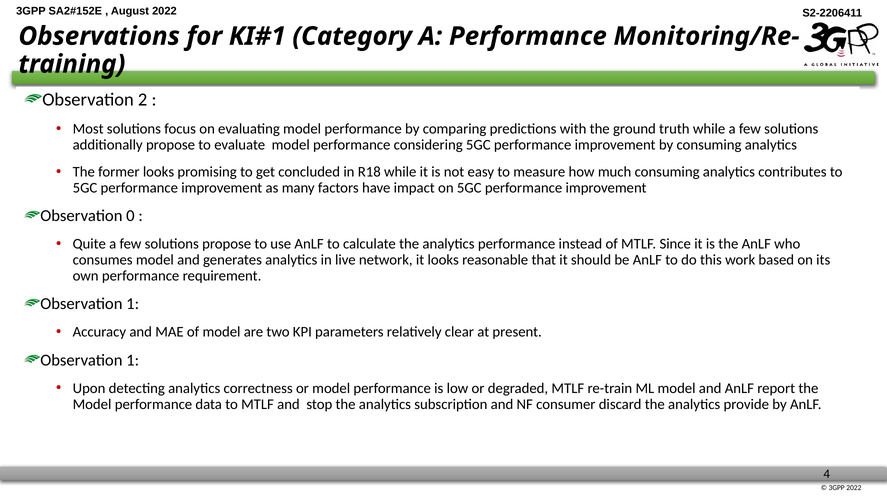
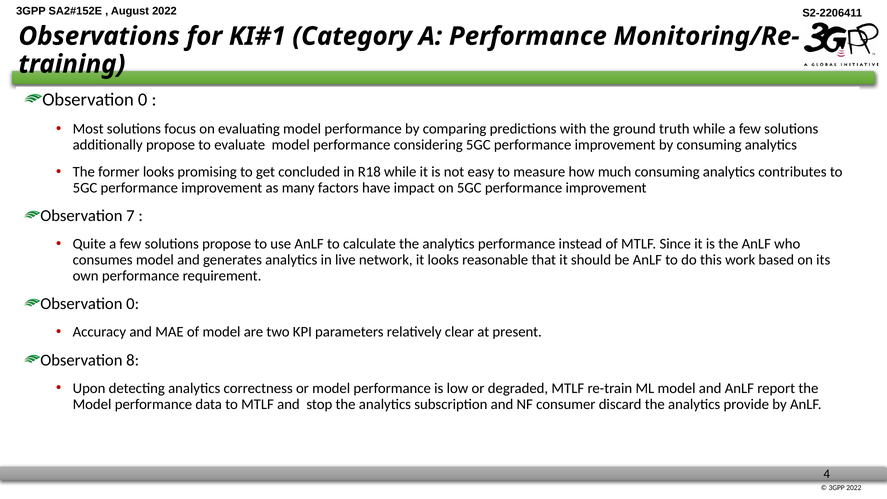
2: 2 -> 0 (143, 100)
0: 0 -> 7 (130, 216)
1: 1 -> 0 (133, 304)
1: 1 -> 8 (133, 360)
